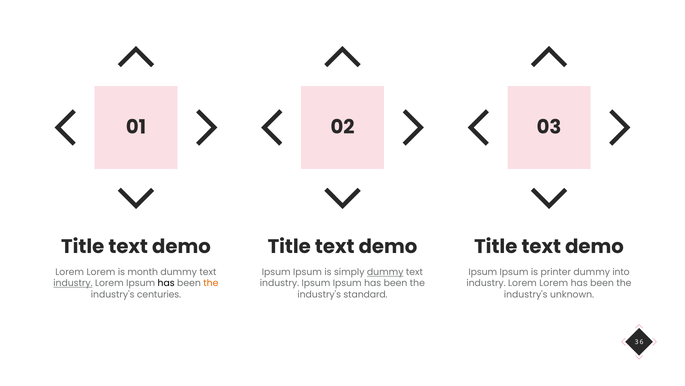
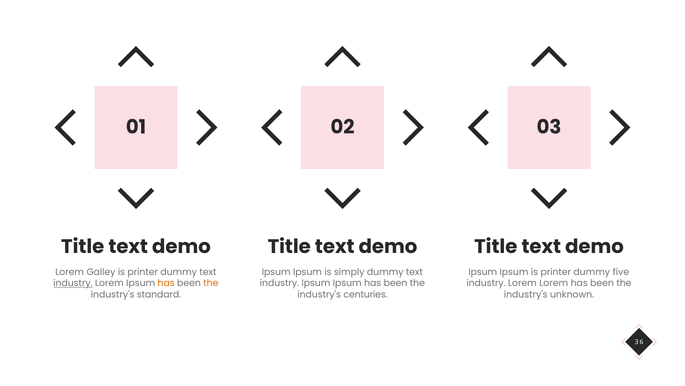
Lorem: Lorem -> Galley (101, 272)
month: month -> printer (143, 272)
dummy underline: present -> none (385, 272)
into: into -> five (621, 272)
has colour: black -> orange (166, 283)
centuries: centuries -> standard (159, 294)
standard: standard -> centuries (366, 294)
